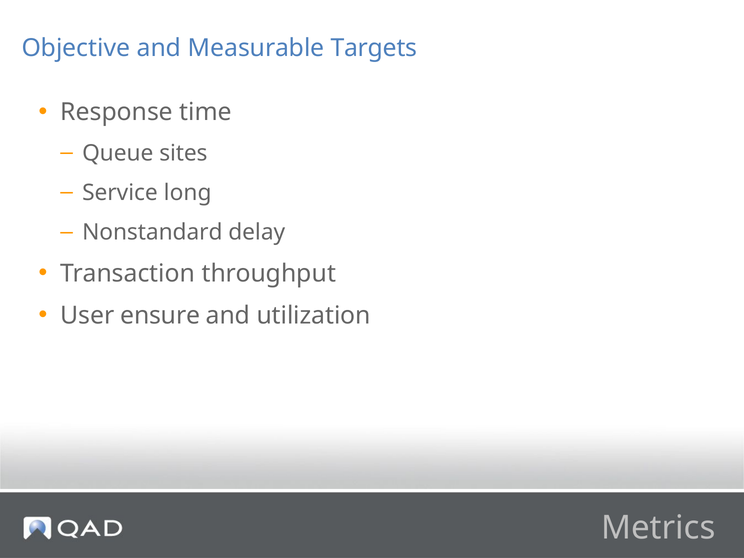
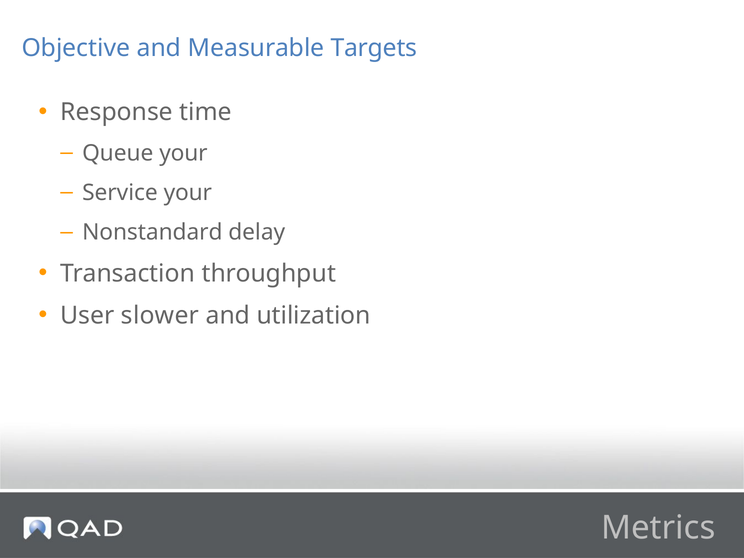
Queue sites: sites -> your (183, 153)
Service long: long -> your (188, 193)
ensure: ensure -> slower (160, 316)
